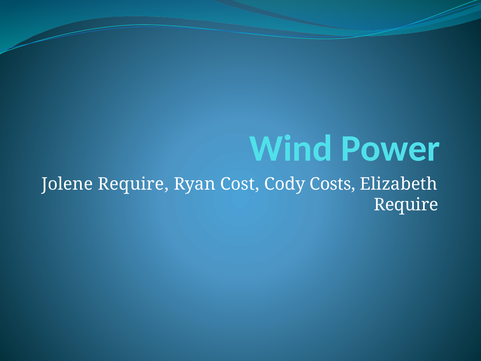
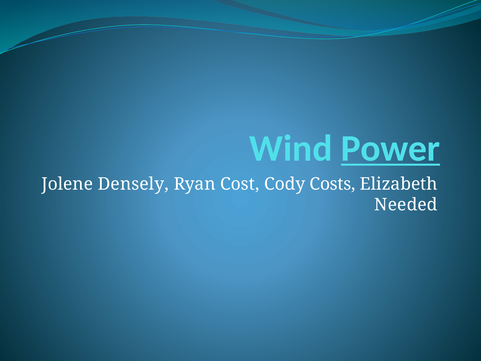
Power underline: none -> present (391, 149)
Jolene Require: Require -> Densely (133, 184)
Require: Require -> Needed (406, 205)
